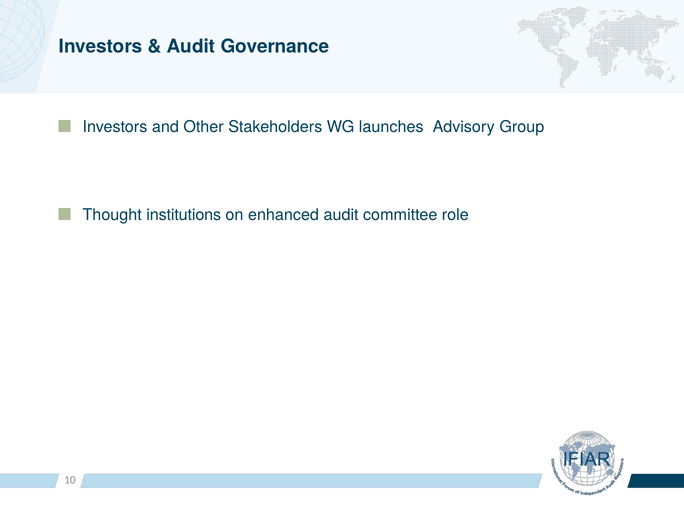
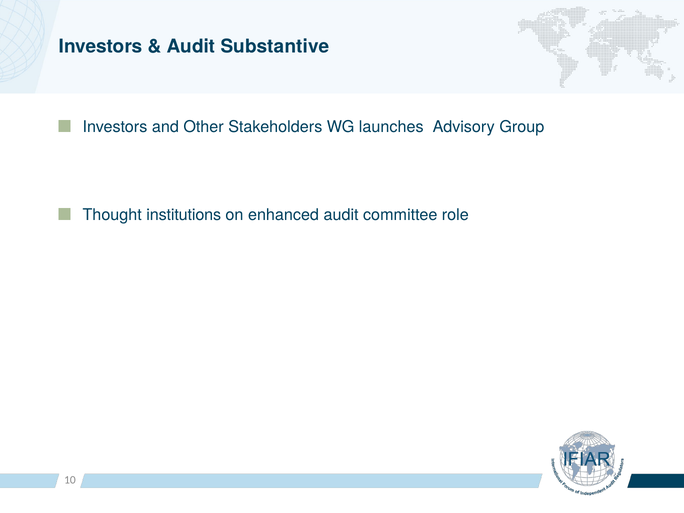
Governance: Governance -> Substantive (275, 46)
